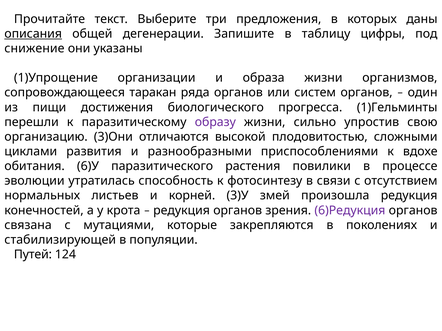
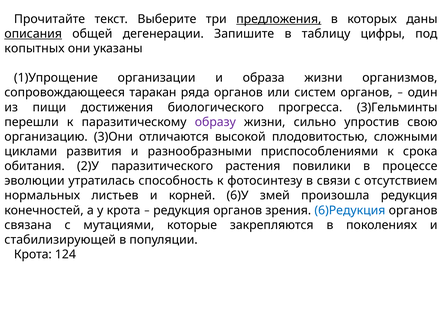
предложения underline: none -> present (279, 19)
снижение: снижение -> копытных (34, 49)
1)Гельминты: 1)Гельминты -> 3)Гельминты (397, 107)
вдохе: вдохе -> срока (420, 152)
6)У: 6)У -> 2)У (88, 166)
3)У: 3)У -> 6)У (238, 196)
6)Редукция colour: purple -> blue (350, 211)
Путей: Путей -> Крота (33, 255)
